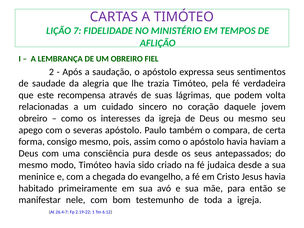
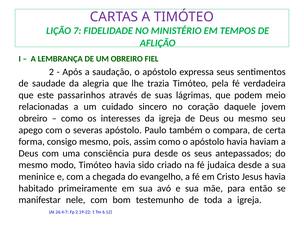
recompensa: recompensa -> passarinhos (81, 95)
volta: volta -> meio (276, 95)
